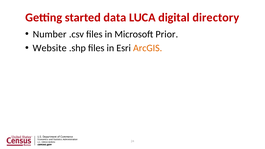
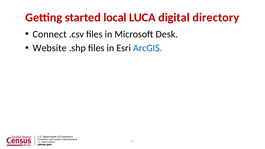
data: data -> local (115, 17)
Number: Number -> Connect (50, 34)
Prior: Prior -> Desk (167, 34)
ArcGIS colour: orange -> blue (148, 48)
